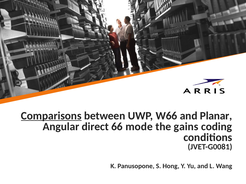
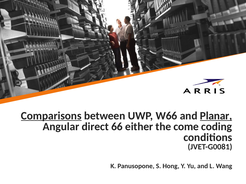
Planar underline: none -> present (216, 116)
mode: mode -> either (139, 127)
gains: gains -> come (186, 127)
